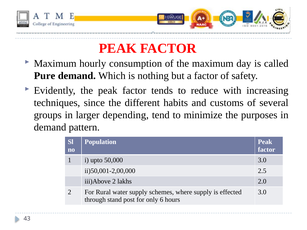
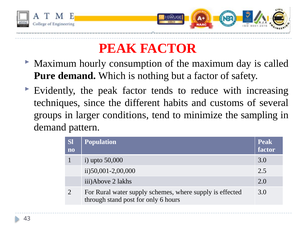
depending: depending -> conditions (126, 115)
purposes: purposes -> sampling (259, 115)
